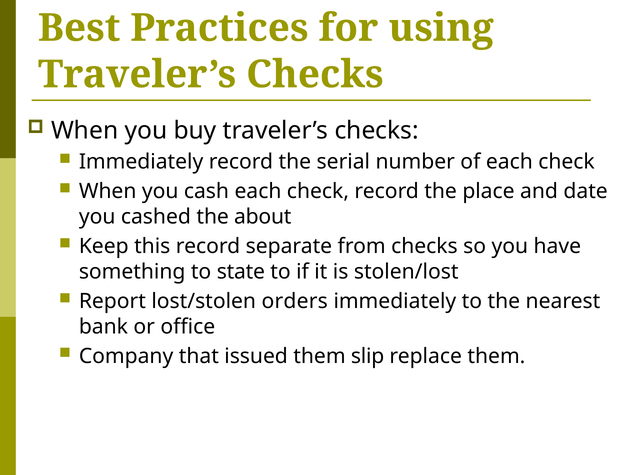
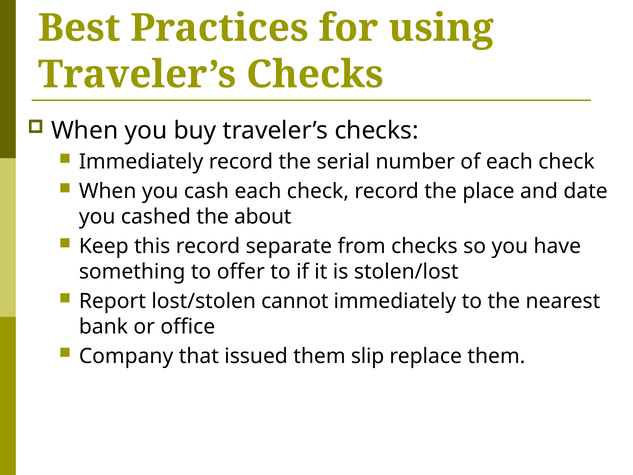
state: state -> offer (241, 272)
orders: orders -> cannot (295, 301)
